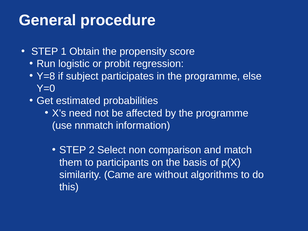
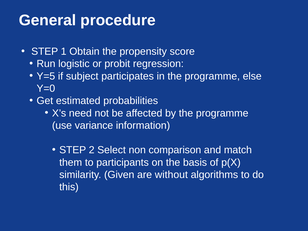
Y=8: Y=8 -> Y=5 (46, 76)
nnmatch: nnmatch -> variance (94, 125)
Came: Came -> Given (119, 175)
